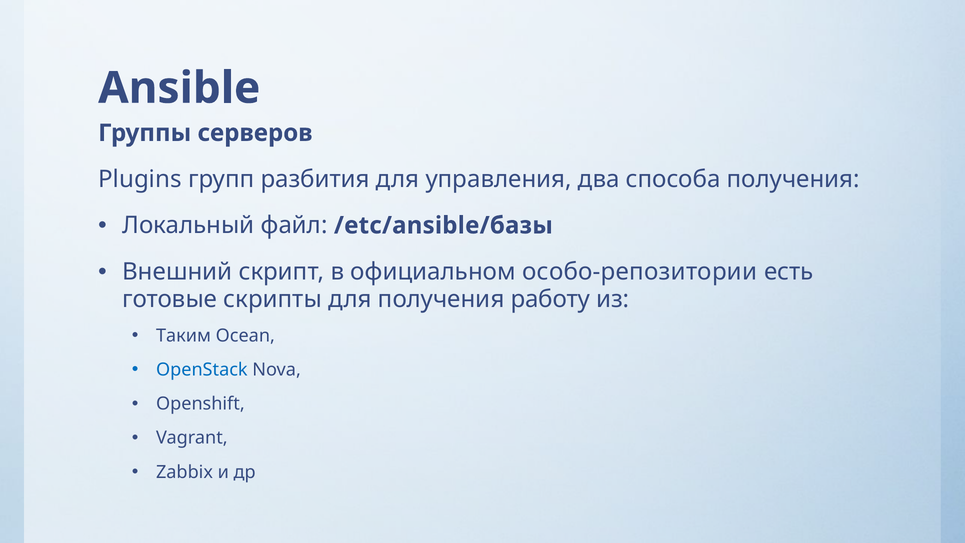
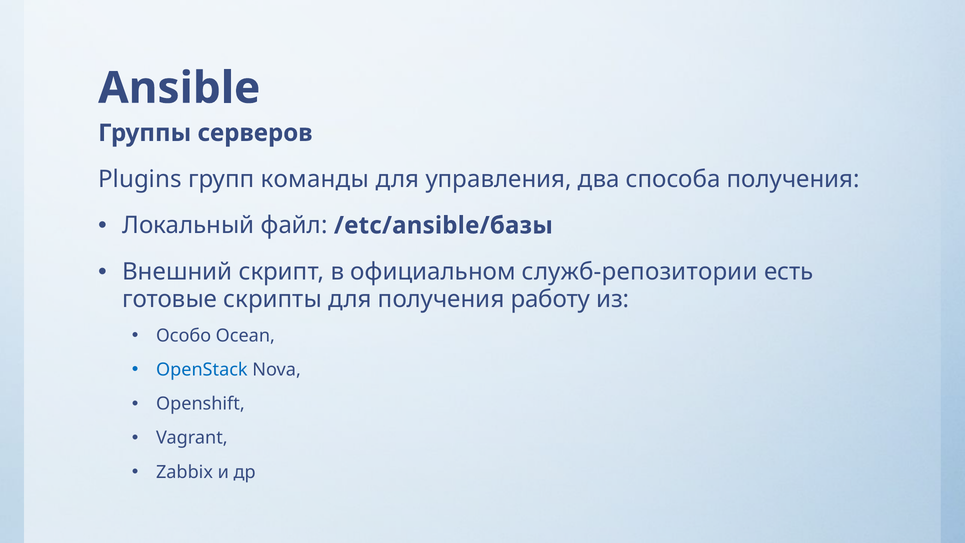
разбития: разбития -> команды (315, 179)
особо-репозитории: особо-репозитории -> служб-репозитории (640, 272)
Таким: Таким -> Особо (184, 336)
